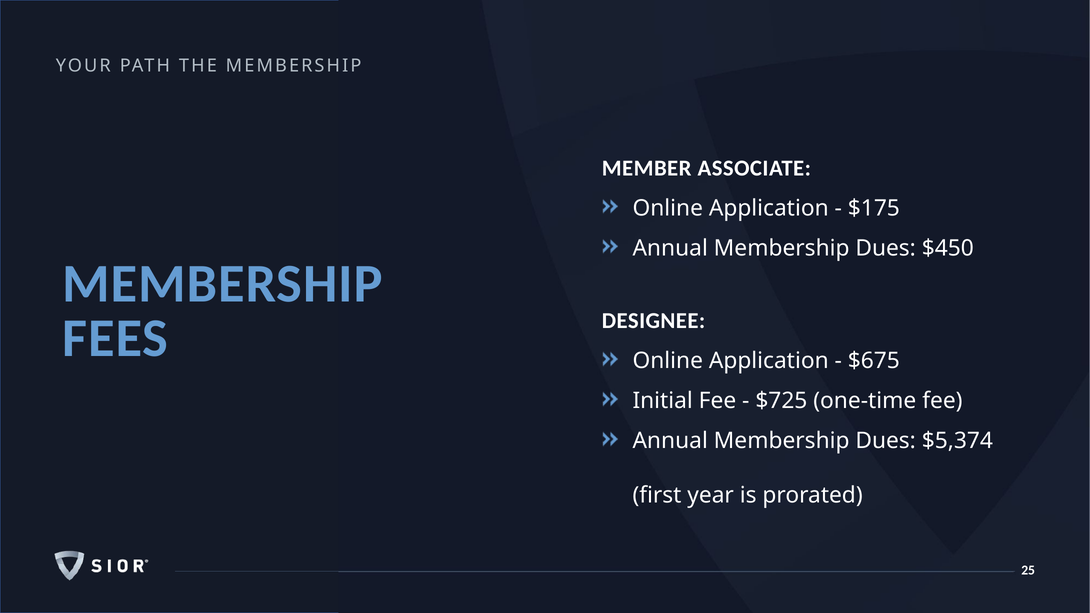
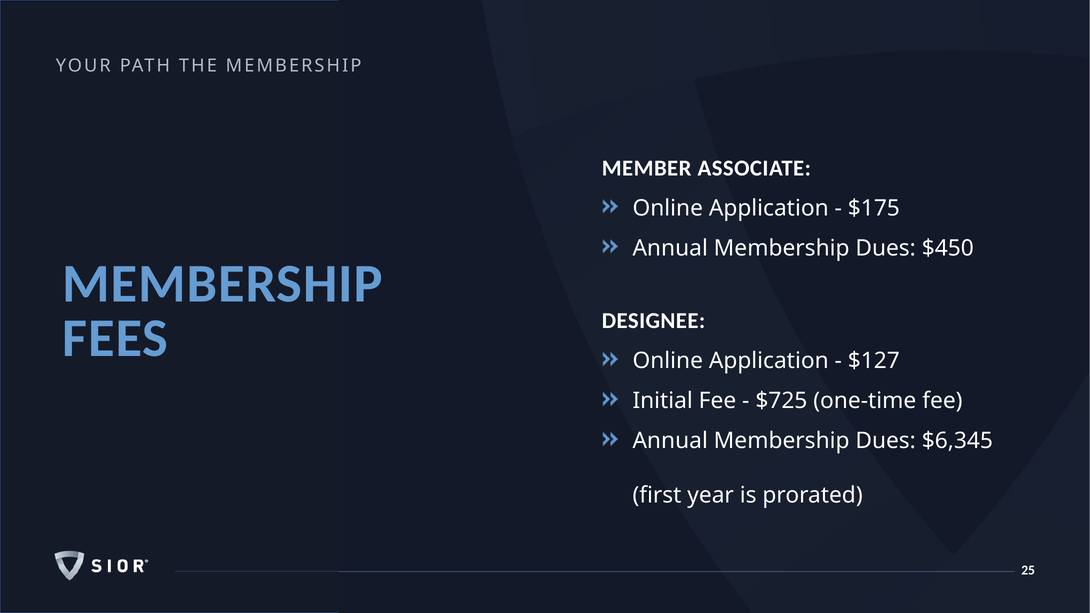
$675: $675 -> $127 (874, 361)
$5,374: $5,374 -> $6,345 (957, 441)
